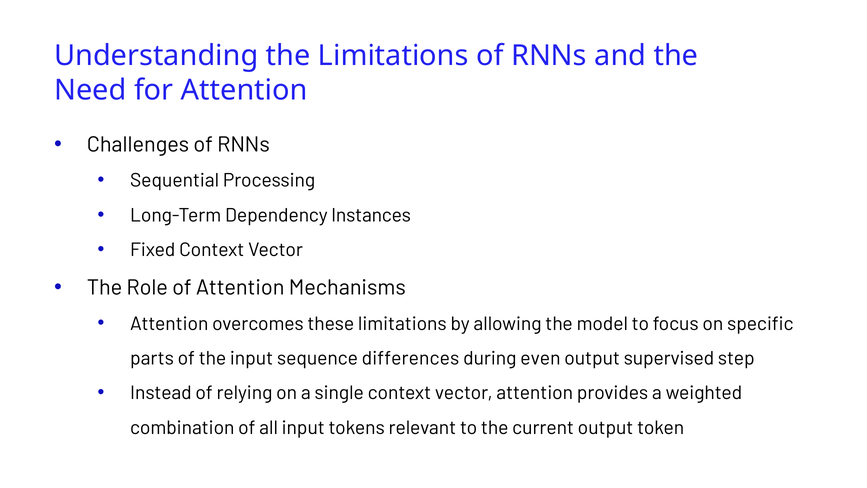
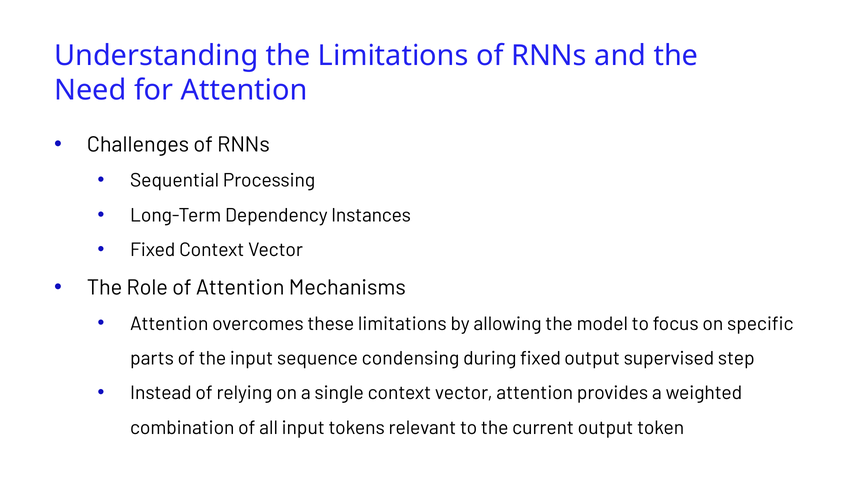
differences: differences -> condensing (410, 358)
during even: even -> fixed (541, 358)
